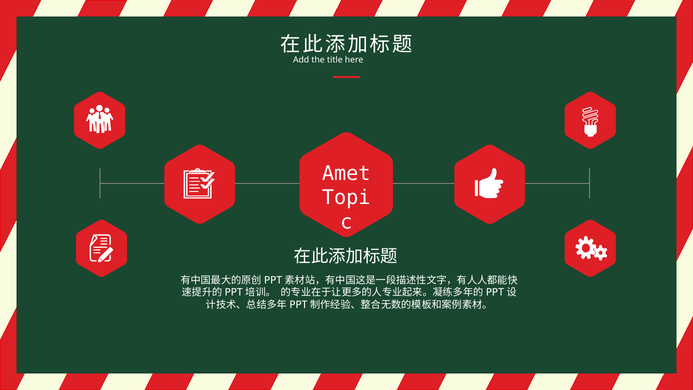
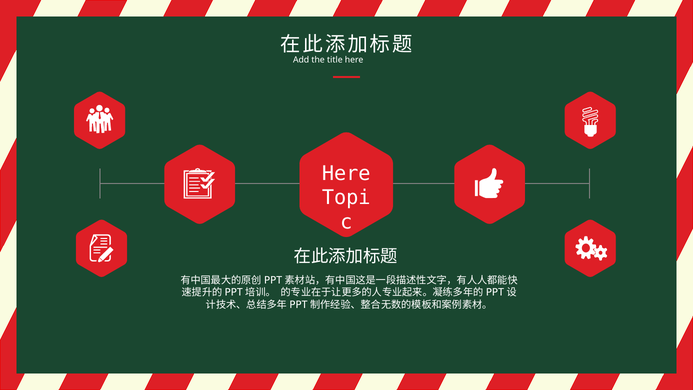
Amet: Amet -> Here (346, 173)
